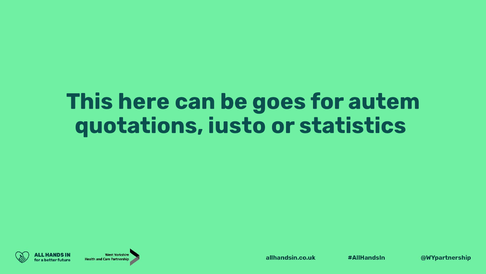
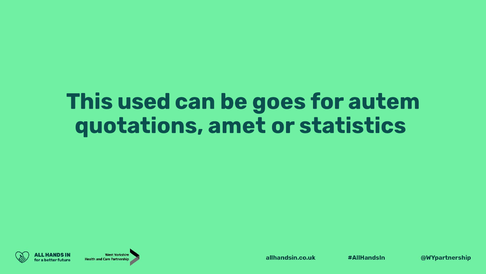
here: here -> used (144, 101)
iusto: iusto -> amet (237, 125)
